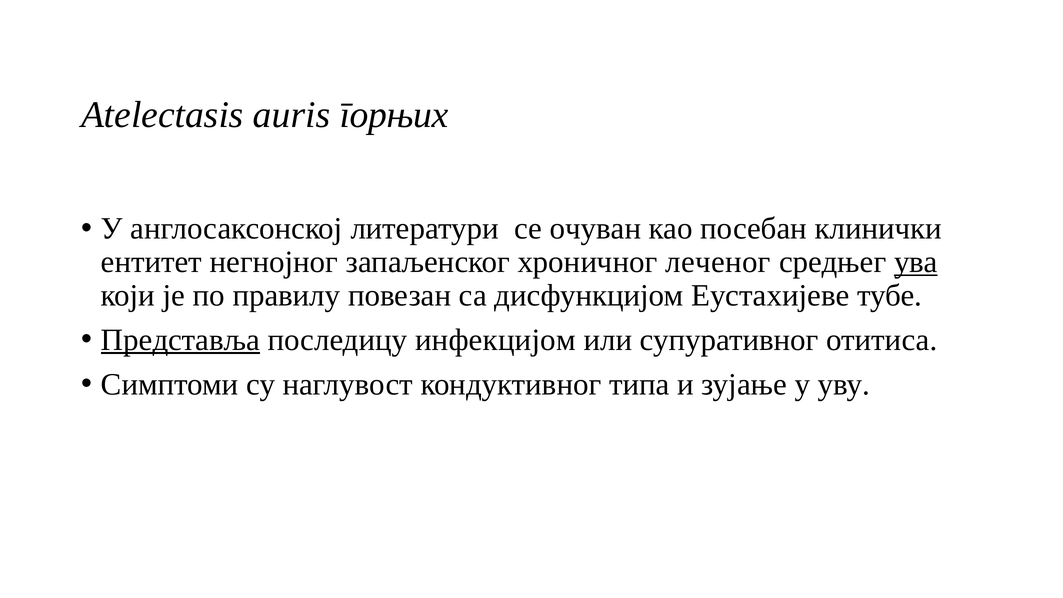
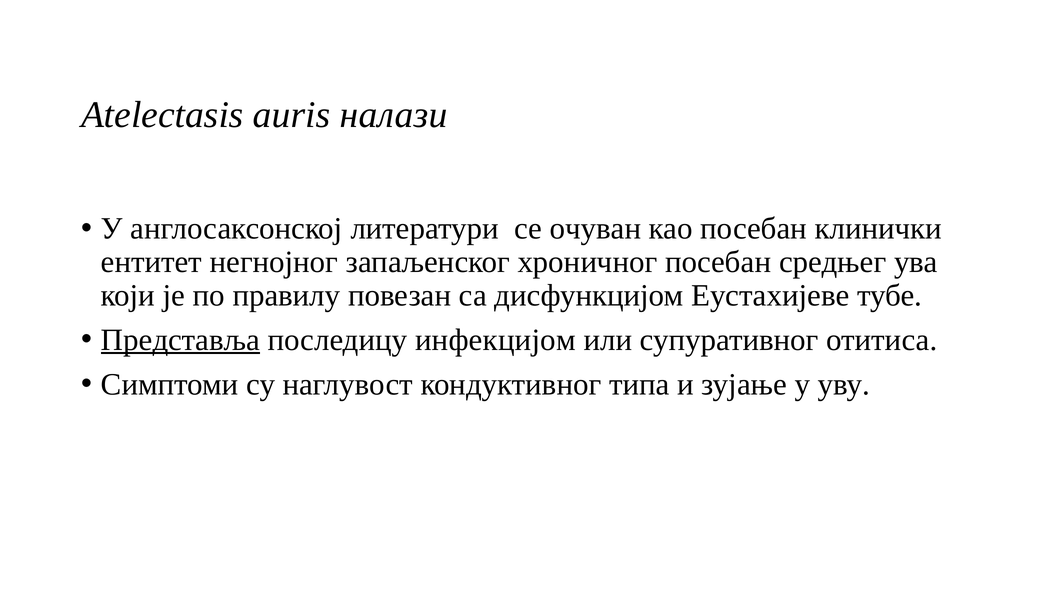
горњих: горњих -> налази (394, 115)
хроничног леченог: леченог -> посебан (718, 262)
ува underline: present -> none (916, 262)
